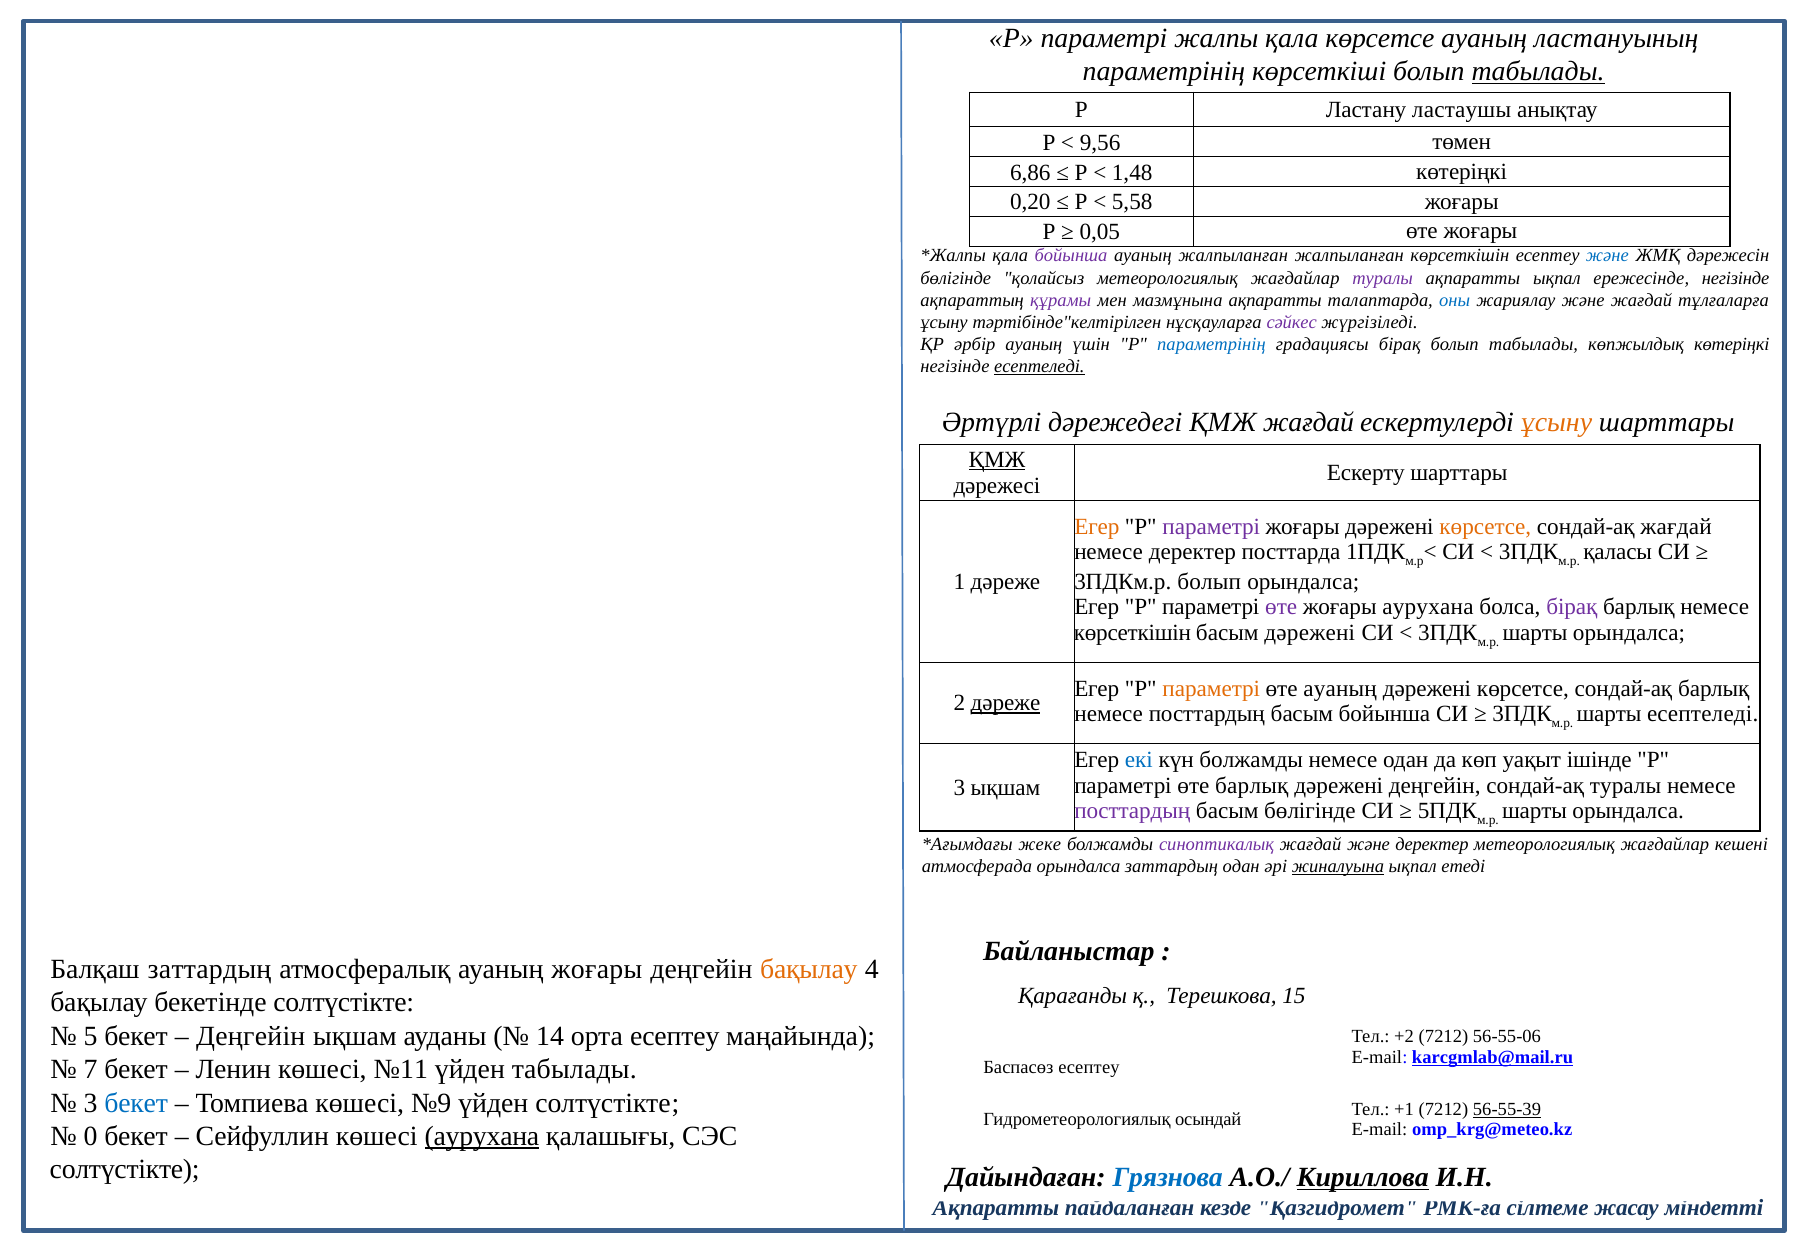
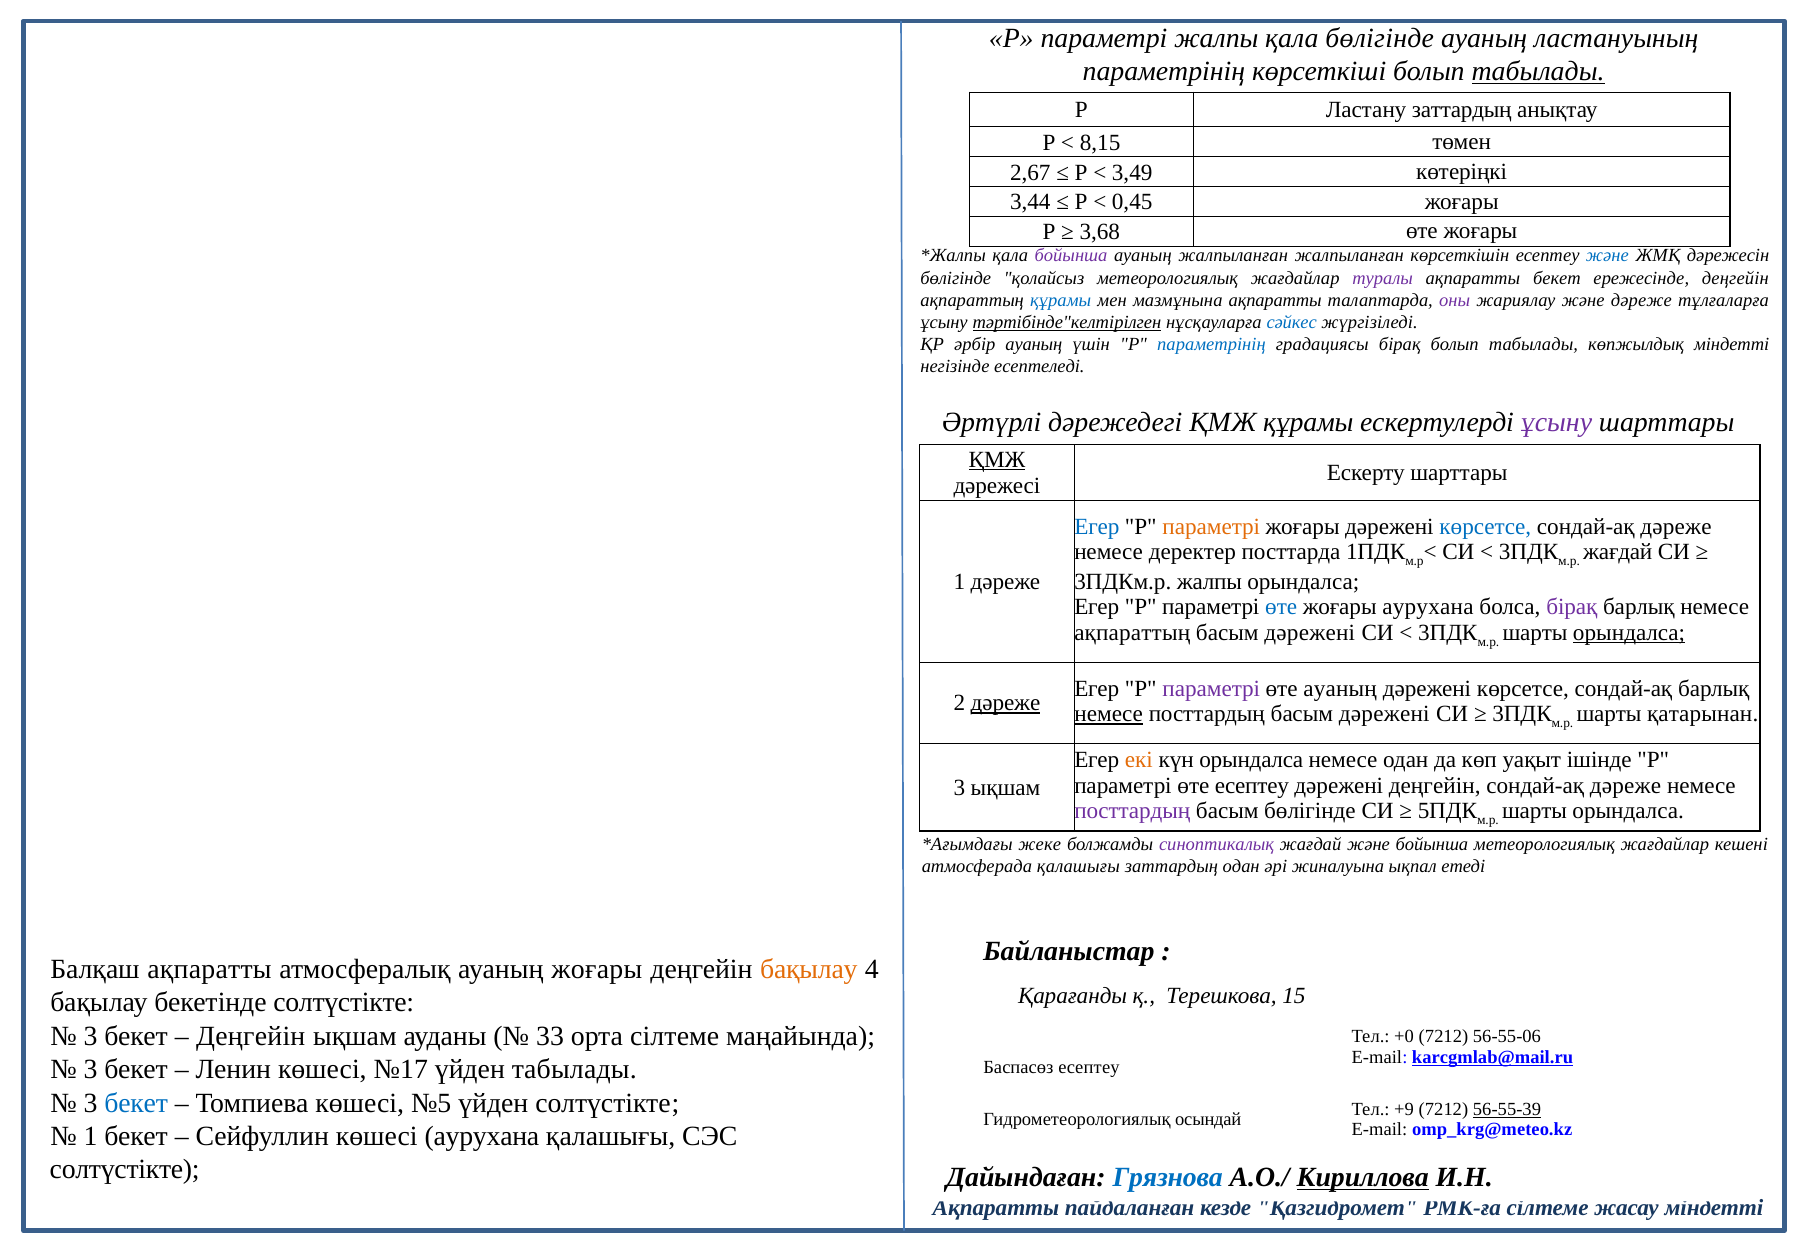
қала көрсетсе: көрсетсе -> бөлігінде (1380, 38)
Ластану ластаушы: ластаушы -> заттардың (1462, 110)
9,56: 9,56 -> 8,15 (1100, 143)
6,86: 6,86 -> 2,67 (1030, 172)
1,48: 1,48 -> 3,49 (1132, 172)
0,20: 0,20 -> 3,44 (1030, 202)
5,58: 5,58 -> 0,45 (1132, 202)
0,05: 0,05 -> 3,68 (1100, 232)
ақпаратты ықпал: ықпал -> бекет (1557, 278)
ережесінде негізінде: негізінде -> деңгейін (1735, 278)
құрамы colour: purple -> blue (1061, 300)
оны colour: blue -> purple (1455, 300)
және жағдай: жағдай -> дәреже (1641, 300)
тәртібінде"келтірілген underline: none -> present (1067, 322)
сәйкес colour: purple -> blue (1292, 322)
көпжылдық көтеріңкі: көтеріңкі -> міндетті (1732, 344)
есептеледі underline: present -> none (1039, 367)
ҚМЖ жағдай: жағдай -> құрамы (1308, 422)
ұсыну colour: orange -> purple (1557, 422)
Егер colour: orange -> blue (1097, 527)
параметрі colour: purple -> orange (1211, 527)
көрсетсе colour: orange -> blue (1485, 527)
жағдай: жағдай -> дәреже (1676, 527)
қаласы: қаласы -> жағдай (1618, 552)
3ПДКм.р болып: болып -> жалпы (1209, 581)
өте colour: purple -> blue (1281, 607)
көрсеткішін: көрсеткішін -> ақпараттың (1132, 633)
орындалса underline: none -> present (1629, 633)
параметрі colour: orange -> purple (1211, 688)
немесе underline: none -> present (1109, 714)
посттардың басым бойынша: бойынша -> дәрежені (1384, 714)
шарты есептеледі: есептеледі -> қатарынан (1703, 714)
екі colour: blue -> orange (1139, 760)
күн болжамды: болжамды -> орындалса (1251, 760)
өте барлық: барлық -> есептеу (1252, 785)
туралы: туралы -> дәреже (1625, 785)
және деректер: деректер -> бойынша (1432, 844)
атмосферада орындалса: орындалса -> қалашығы (1078, 866)
жиналуына underline: present -> none (1338, 866)
Балқаш заттардың: заттардың -> ақпаратты (210, 969)
5: 5 -> 3 (91, 1036)
14: 14 -> 33 (550, 1036)
орта есептеу: есептеу -> сілтеме (675, 1036)
+2: +2 -> +0 (1404, 1037)
7: 7 -> 3 (91, 1069)
№11: №11 -> №17 (401, 1069)
№9: №9 -> №5 (431, 1103)
+1: +1 -> +9 (1404, 1109)
0: 0 -> 1 (91, 1136)
аурухана underline: present -> none (482, 1136)
